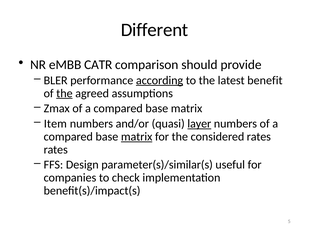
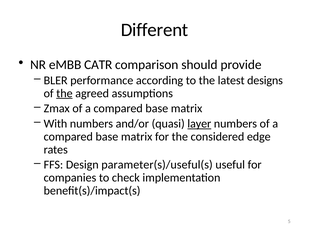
according underline: present -> none (160, 80)
benefit: benefit -> designs (265, 80)
Item: Item -> With (55, 123)
matrix underline: present -> none (137, 136)
considered rates: rates -> edge (259, 136)
parameter(s)/similar(s: parameter(s)/similar(s -> parameter(s)/useful(s (157, 165)
